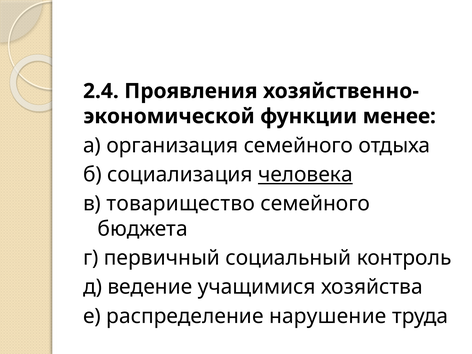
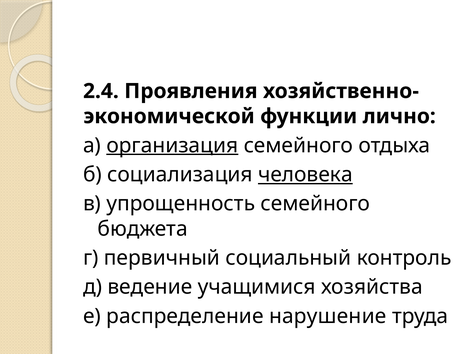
менее: менее -> лично (399, 116)
организация underline: none -> present (172, 145)
товарищество: товарищество -> упрощенность (181, 204)
